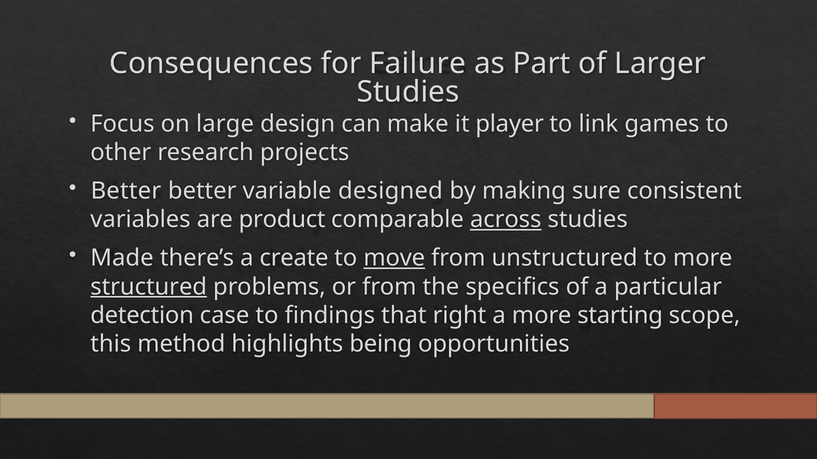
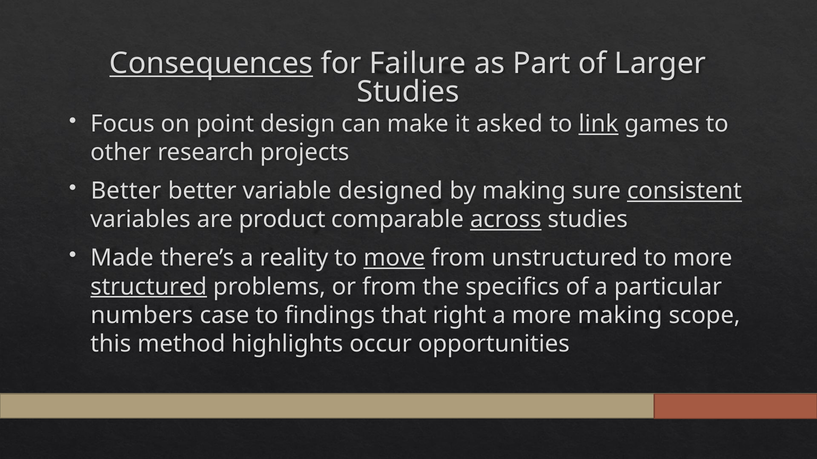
Consequences underline: none -> present (211, 64)
large: large -> point (225, 124)
player: player -> asked (509, 124)
link underline: none -> present (598, 124)
consistent underline: none -> present (684, 191)
create: create -> reality (294, 258)
detection: detection -> numbers (142, 316)
more starting: starting -> making (620, 316)
being: being -> occur (381, 344)
